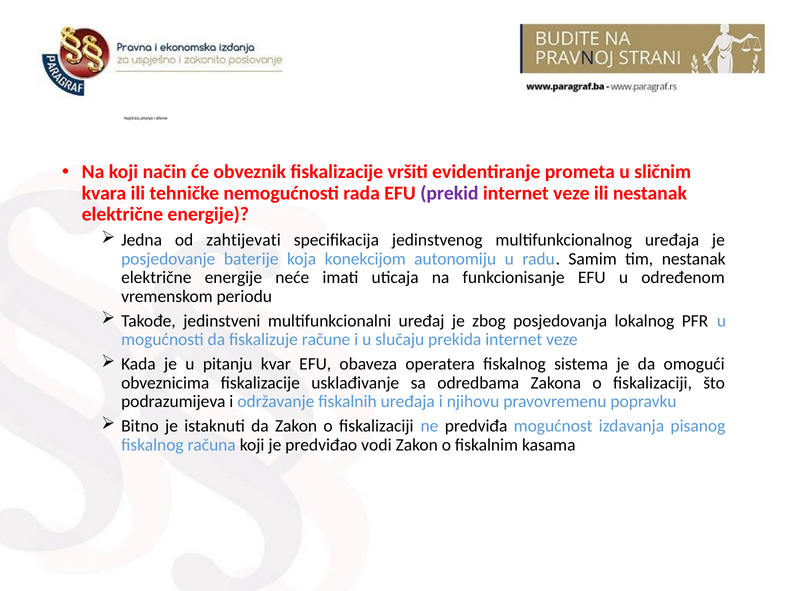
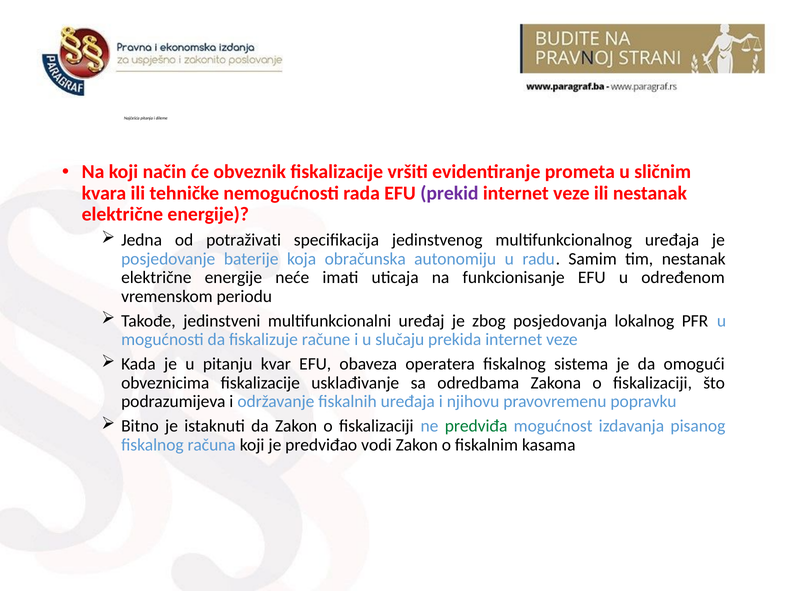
zahtijevati: zahtijevati -> potraživati (244, 240)
konekcijom: konekcijom -> obračunska (365, 259)
predviđa colour: black -> green (476, 426)
